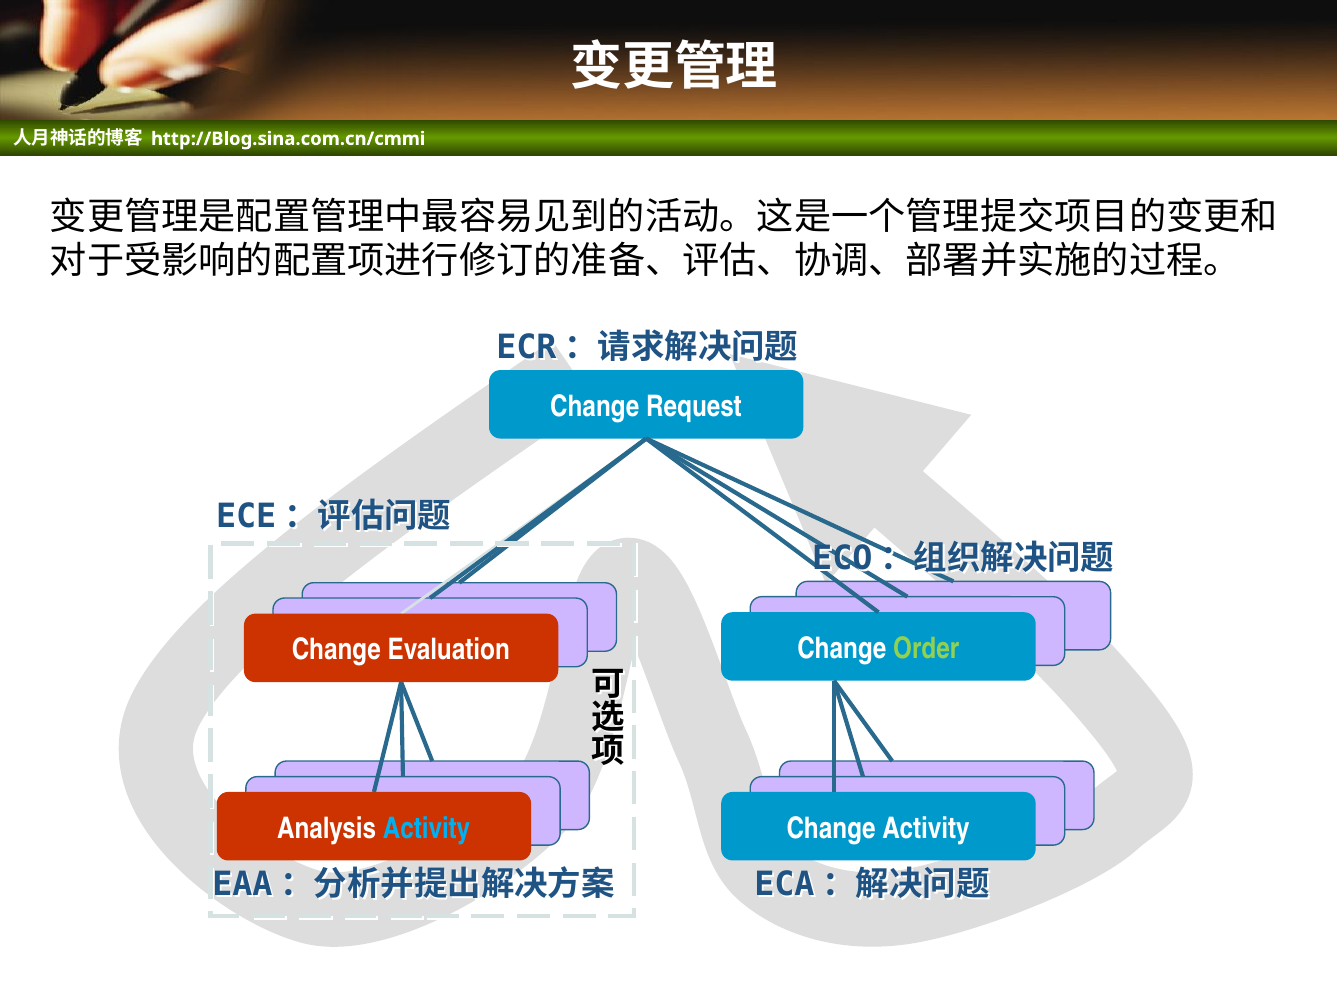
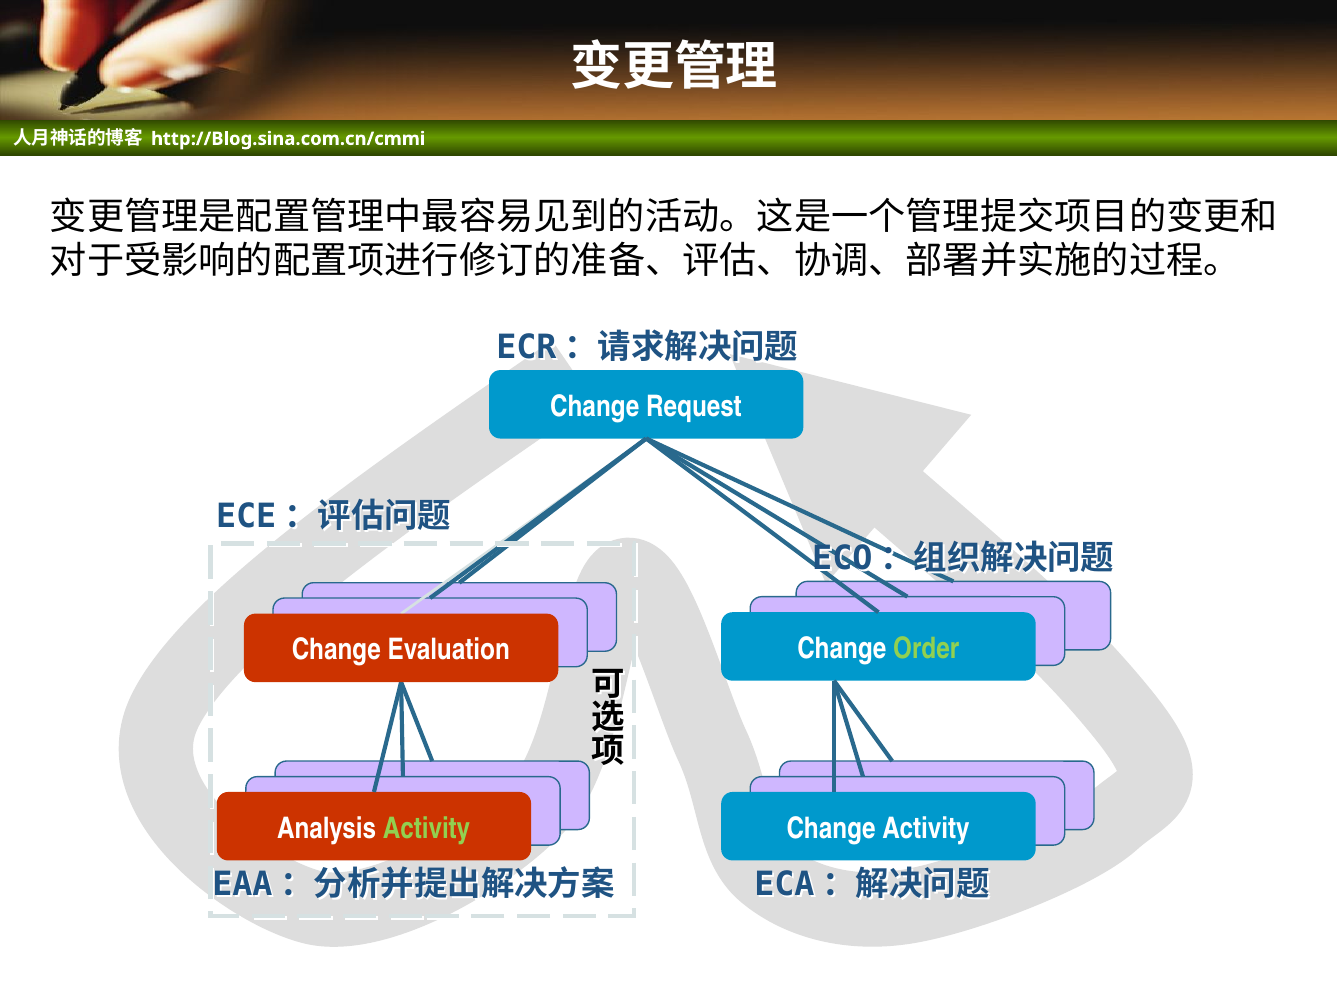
Activity colour: light blue -> light green (427, 828)
